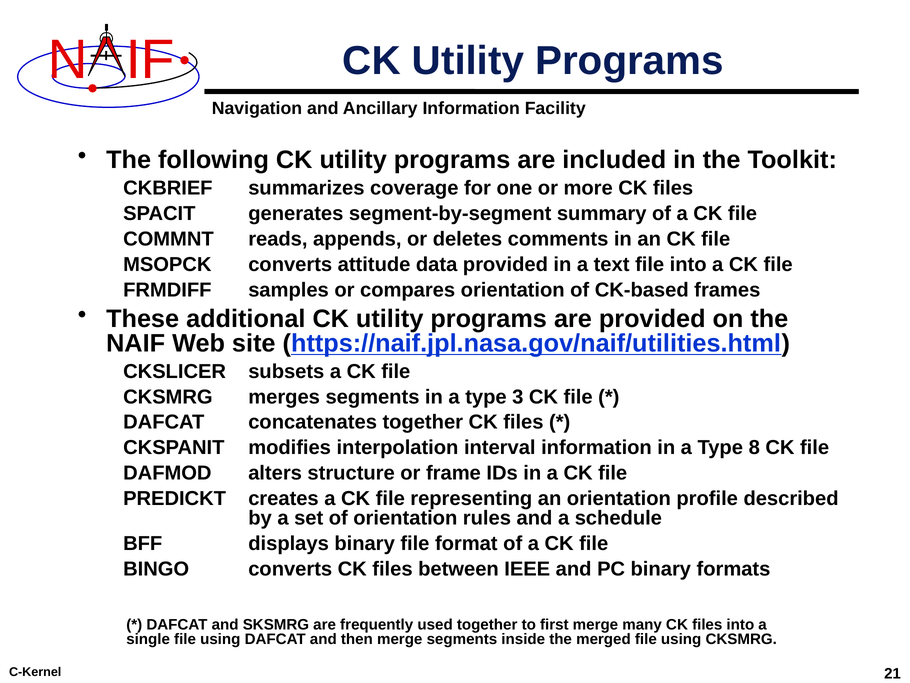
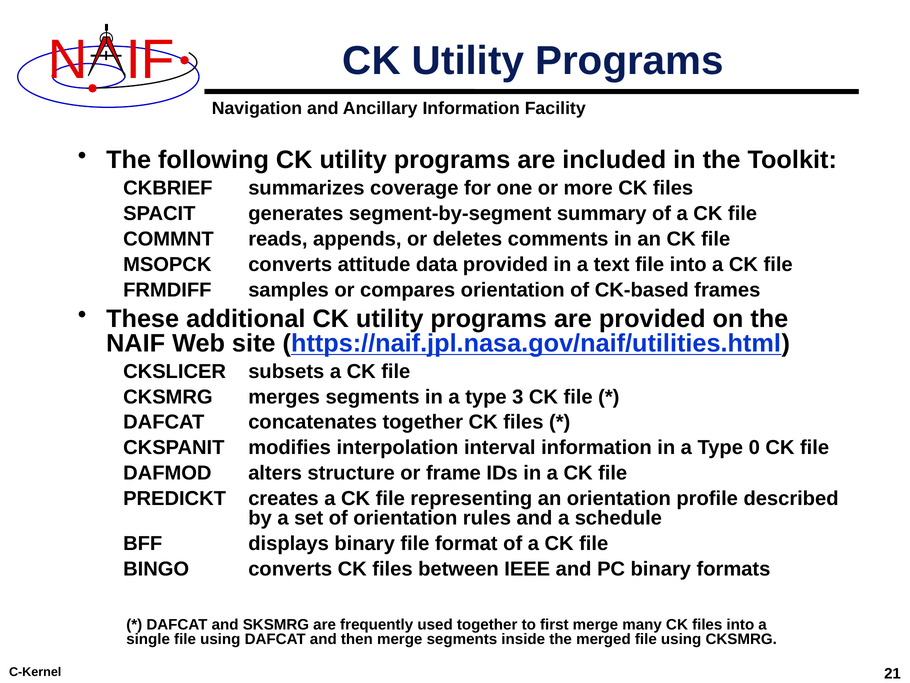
8: 8 -> 0 (754, 448)
